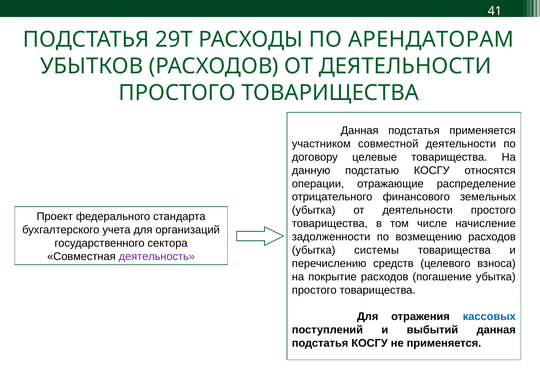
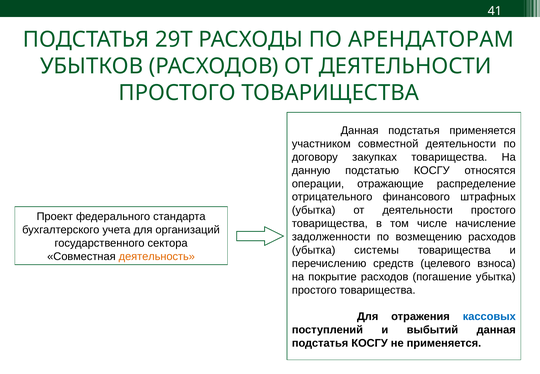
целевые: целевые -> закупках (375, 157)
земельных: земельных -> штрафных (488, 197)
деятельность colour: purple -> orange (157, 256)
